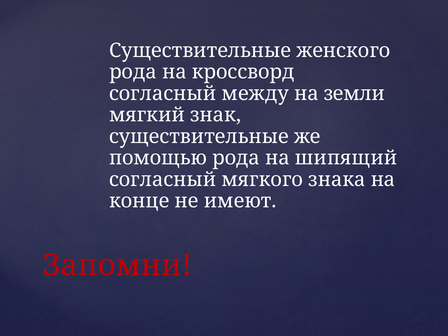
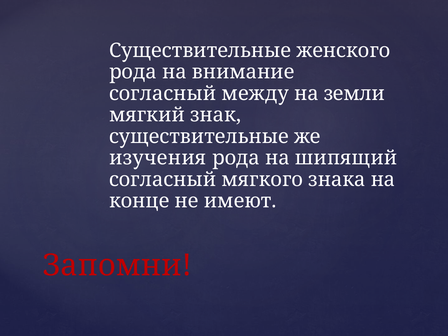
кроссворд: кроссворд -> внимание (243, 72)
помощью: помощью -> изучения (158, 158)
